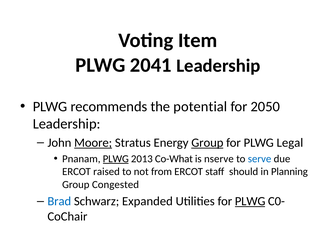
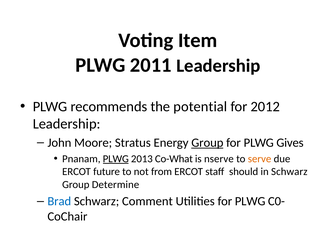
2041: 2041 -> 2011 (151, 65)
2050: 2050 -> 2012 (265, 107)
Moore underline: present -> none (93, 143)
Legal: Legal -> Gives (290, 143)
serve colour: blue -> orange (260, 159)
raised: raised -> future (107, 172)
in Planning: Planning -> Schwarz (289, 172)
Congested: Congested -> Determine (115, 185)
Expanded: Expanded -> Comment (147, 201)
PLWG underline: present -> none (250, 201)
